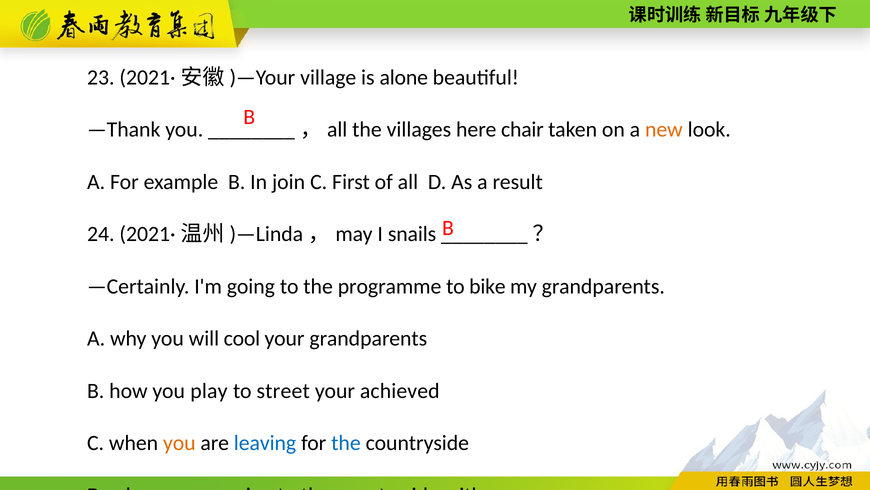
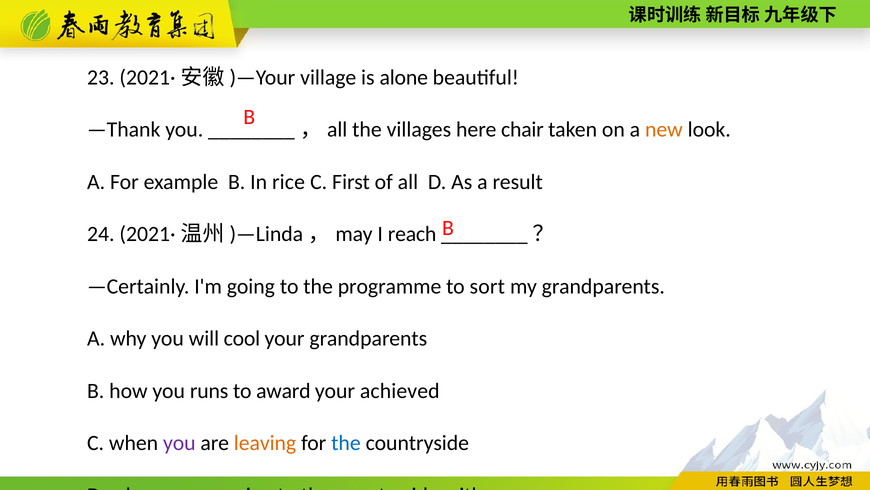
join: join -> rice (288, 182)
snails: snails -> reach (412, 234)
bike: bike -> sort (487, 286)
play: play -> runs (209, 390)
street: street -> award (283, 390)
you colour: orange -> purple (179, 443)
leaving colour: blue -> orange (265, 443)
